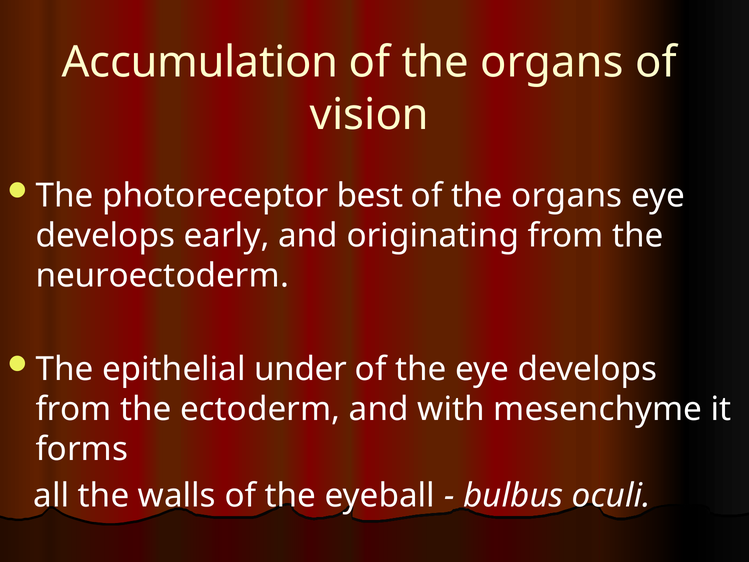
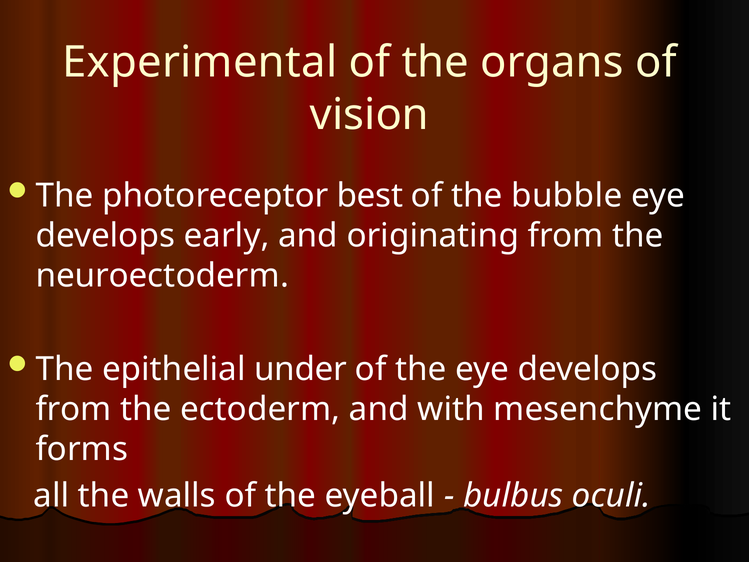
Accumulation: Accumulation -> Experimental (200, 63)
organs: organs -> bubble (567, 196)
